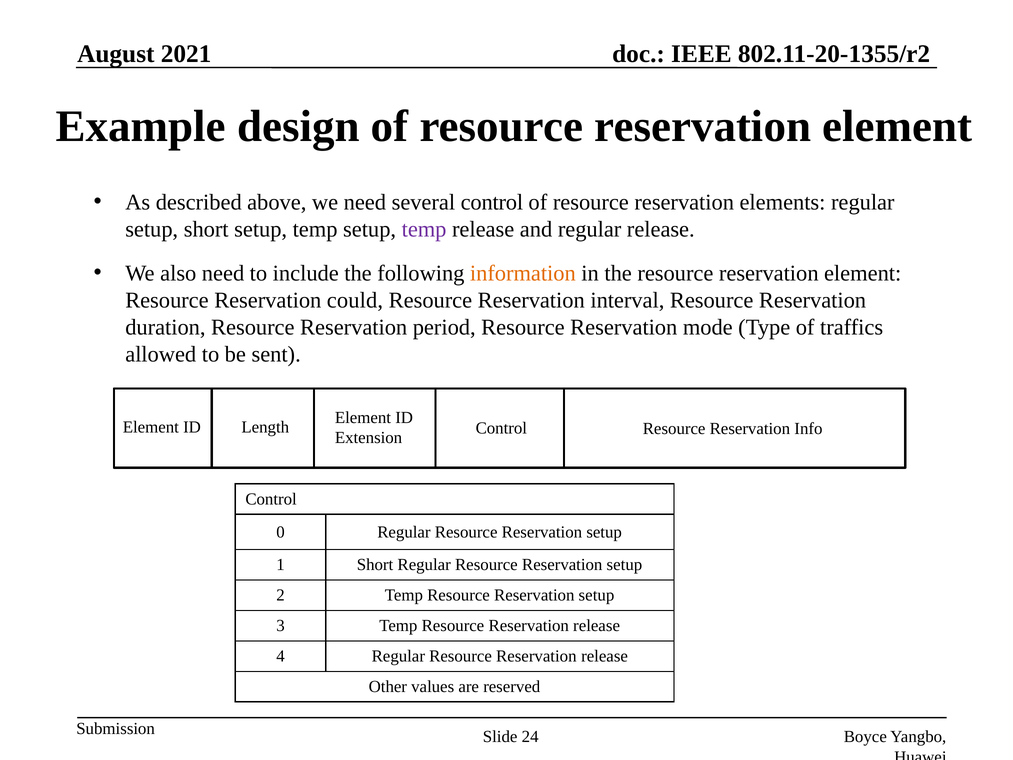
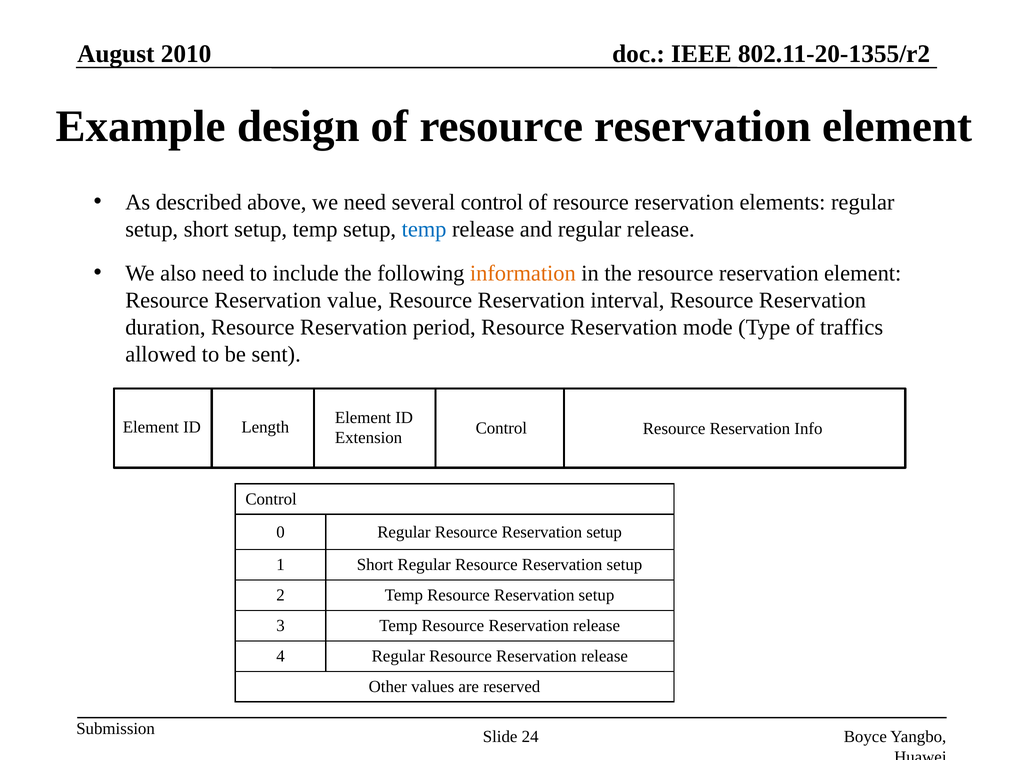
2021: 2021 -> 2010 (186, 54)
temp colour: purple -> blue (424, 229)
could: could -> value (355, 300)
